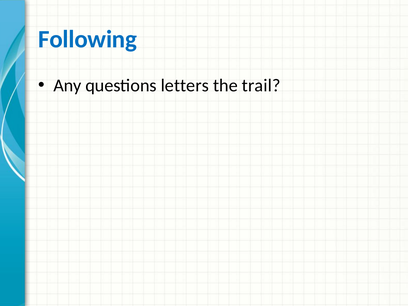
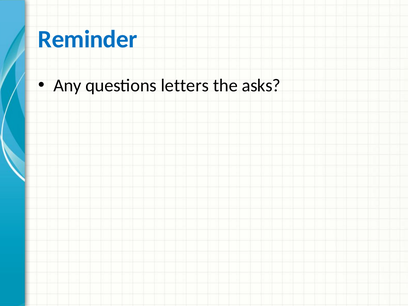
Following: Following -> Reminder (88, 39)
trail: trail -> asks (261, 85)
